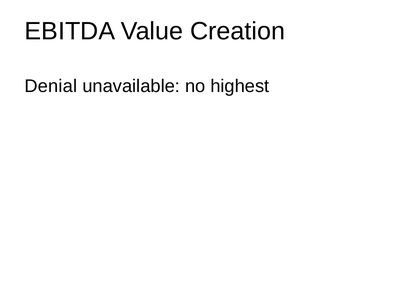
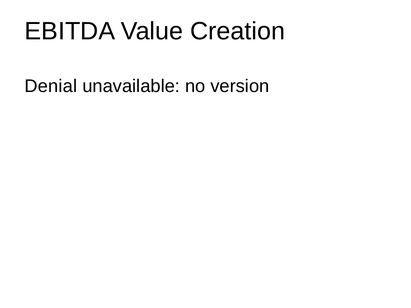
highest: highest -> version (240, 86)
